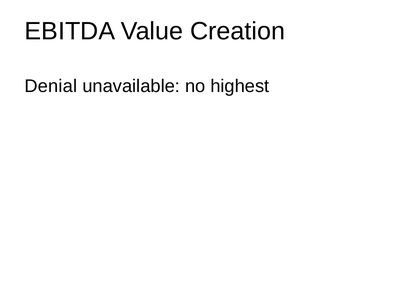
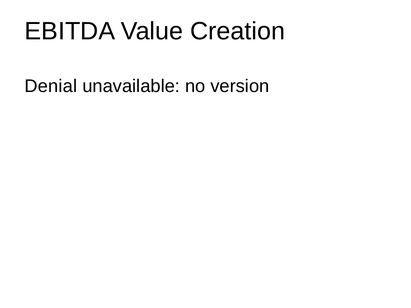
highest: highest -> version (240, 86)
